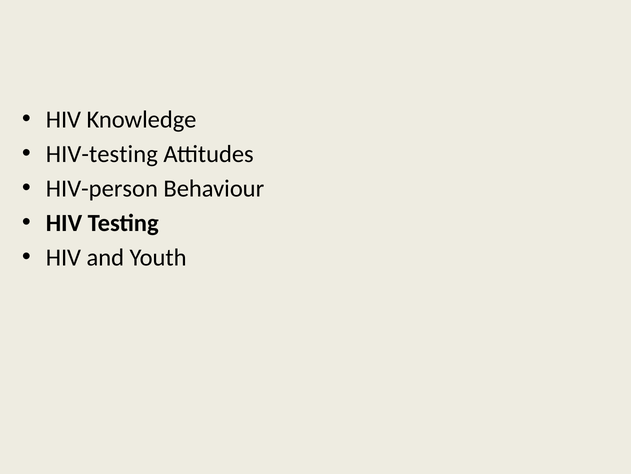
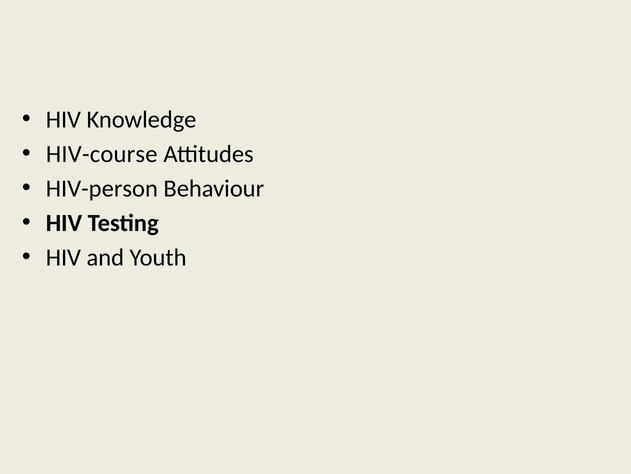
HIV-testing: HIV-testing -> HIV-course (102, 154)
